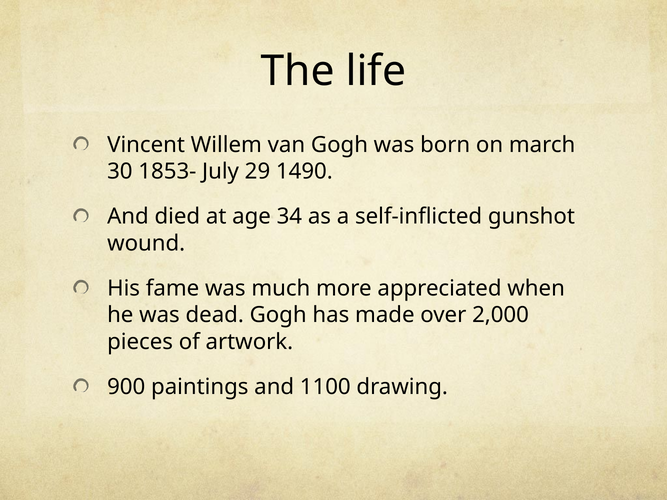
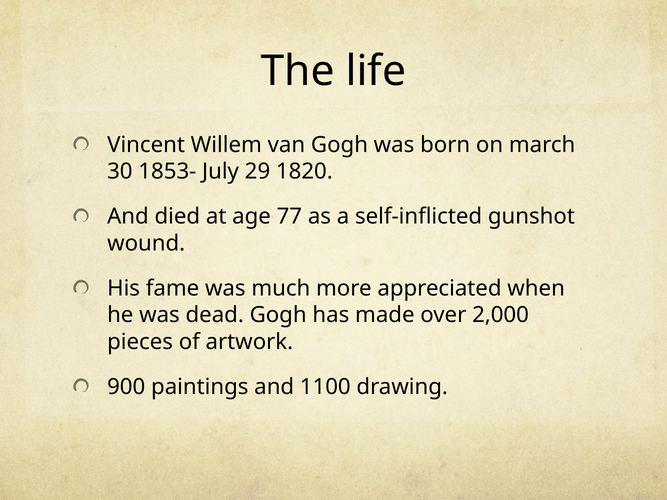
1490: 1490 -> 1820 (304, 171)
34: 34 -> 77 (289, 217)
